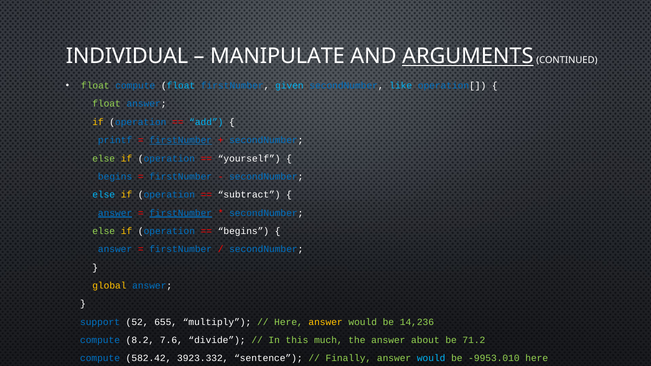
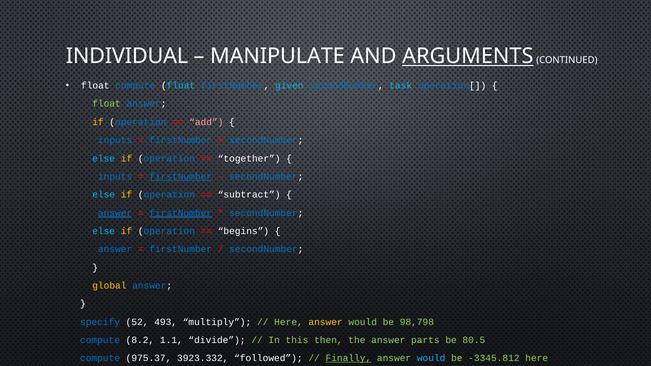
float colour: light green -> white (95, 86)
like: like -> task (401, 86)
add colour: light blue -> pink (206, 122)
printf: printf -> inputs (115, 140)
firstNumber underline: present -> none (181, 140)
else colour: light green -> light blue (104, 158)
yourself: yourself -> together (249, 158)
begins: begins -> inputs (115, 177)
firstNumber underline: none -> present (181, 177)
else colour: light green -> light blue (104, 231)
support: support -> specify (100, 322)
655: 655 -> 493 (166, 322)
14,236: 14,236 -> 98,798 (417, 322)
7.6: 7.6 -> 1.1 (171, 340)
much: much -> then (328, 340)
about: about -> parts (425, 340)
71.2: 71.2 -> 80.5 (474, 340)
582.42: 582.42 -> 975.37 (149, 358)
sentence: sentence -> followed (268, 358)
Finally underline: none -> present (348, 358)
-9953.010: -9953.010 -> -3345.812 (494, 358)
